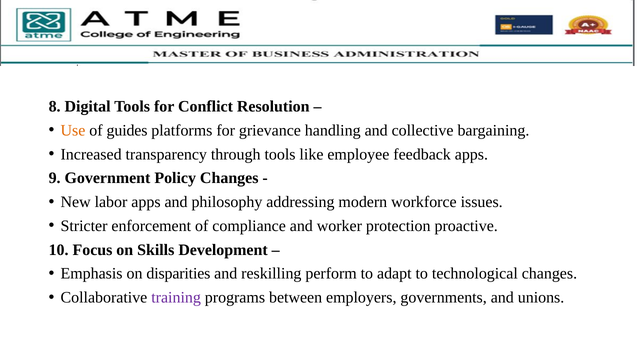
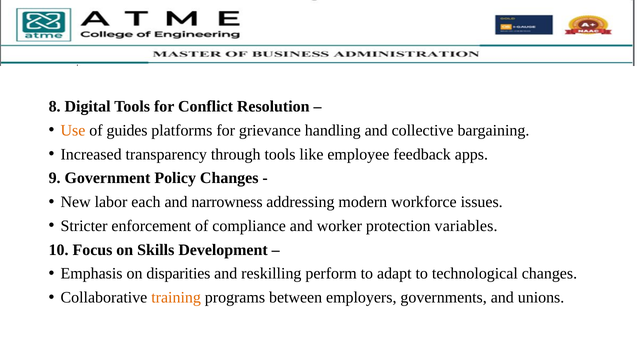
labor apps: apps -> each (146, 202)
philosophy: philosophy -> narrowness (227, 202)
proactive: proactive -> variables (466, 226)
training colour: purple -> orange (176, 297)
